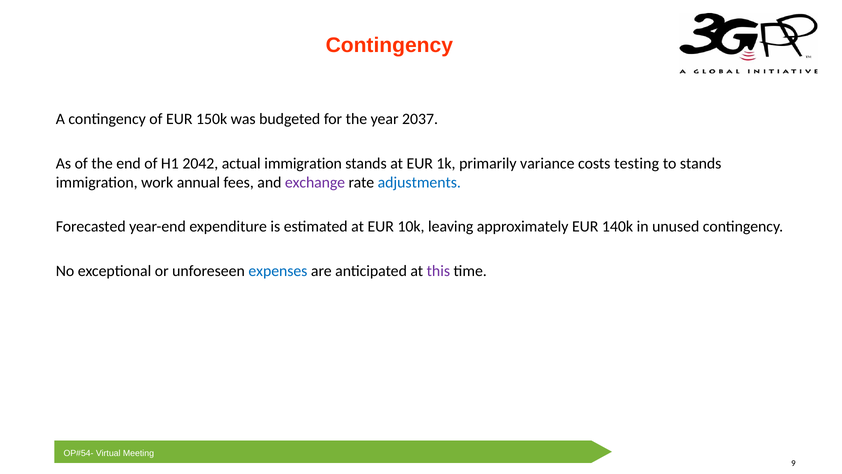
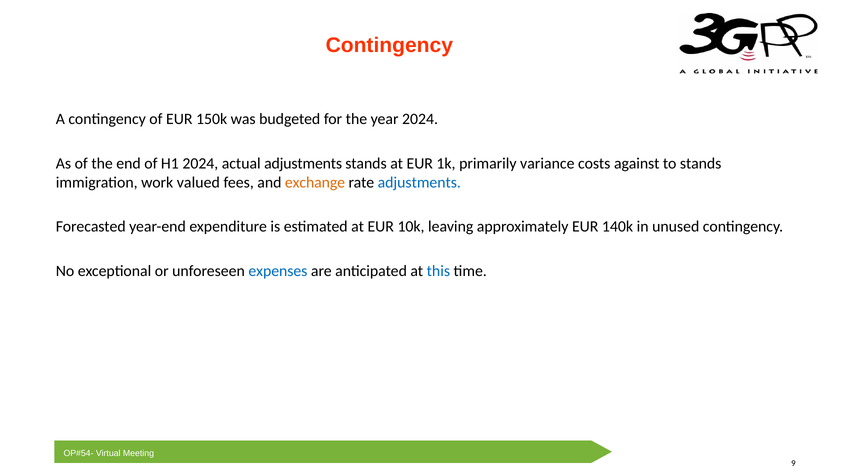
year 2037: 2037 -> 2024 (420, 119)
H1 2042: 2042 -> 2024 (200, 163)
actual immigration: immigration -> adjustments (303, 163)
testing: testing -> against (637, 163)
annual: annual -> valued (198, 182)
exchange colour: purple -> orange (315, 182)
this colour: purple -> blue (438, 271)
